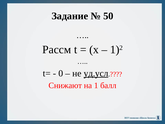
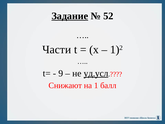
Задание underline: none -> present (70, 16)
50: 50 -> 52 (108, 16)
Рассм: Рассм -> Части (57, 49)
0: 0 -> 9 (61, 73)
